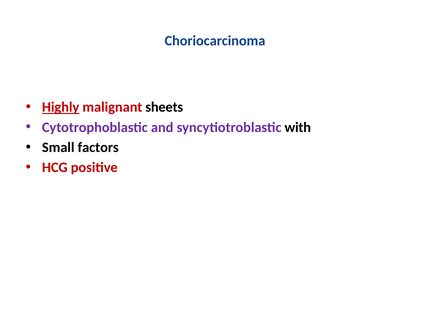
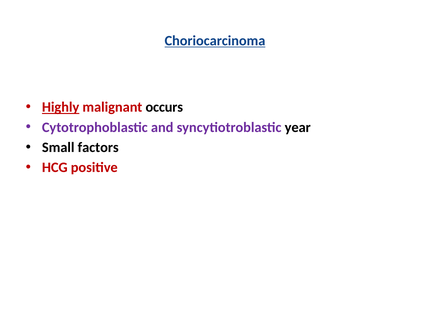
Choriocarcinoma underline: none -> present (215, 41)
sheets: sheets -> occurs (164, 107)
with: with -> year (298, 127)
